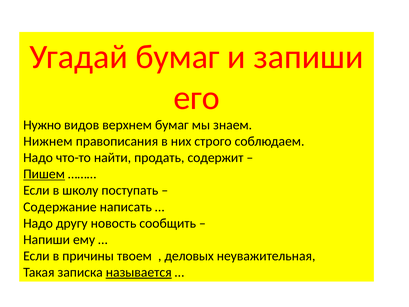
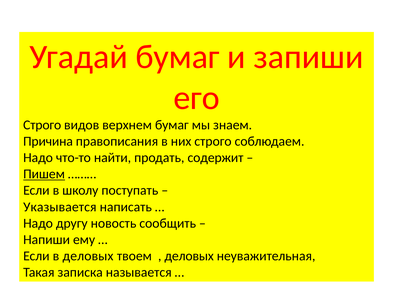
Нужно: Нужно -> Строго (42, 125)
Нижнем: Нижнем -> Причина (48, 141)
Содержание: Содержание -> Указывается (60, 207)
в причины: причины -> деловых (88, 256)
называется underline: present -> none (139, 272)
